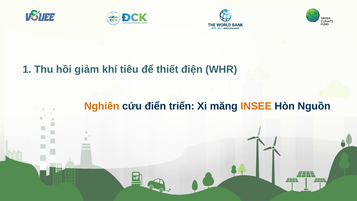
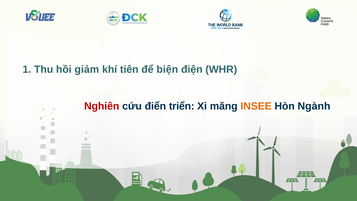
tiêu: tiêu -> tiên (129, 69)
thiết: thiết -> biện (167, 69)
Nghiên colour: orange -> red (102, 106)
Nguồn: Nguồn -> Ngành (314, 106)
